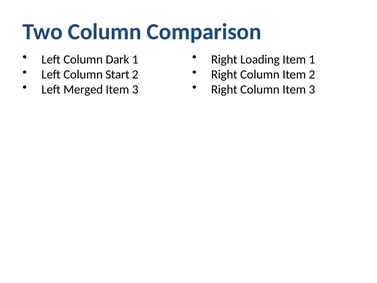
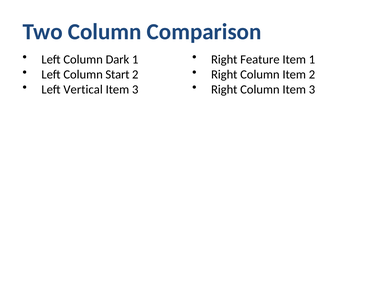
Loading: Loading -> Feature (260, 59)
Merged: Merged -> Vertical (83, 89)
